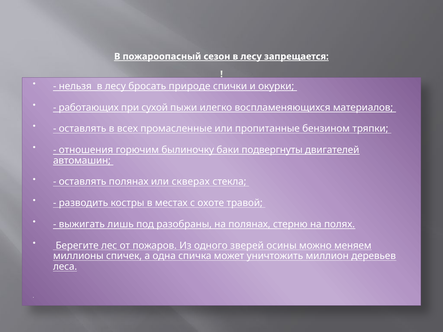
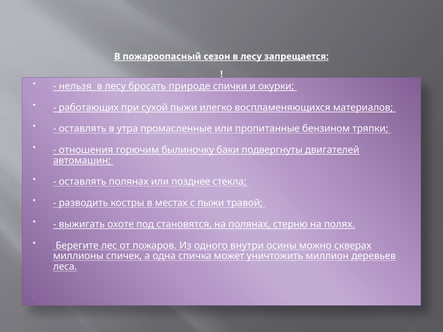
всех: всех -> утра (127, 129)
скверах: скверах -> позднее (191, 182)
с охоте: охоте -> пыжи (211, 203)
лишь: лишь -> охоте (121, 224)
разобраны: разобраны -> становятся (184, 224)
зверей: зверей -> внутри (247, 246)
меняем: меняем -> скверах (353, 246)
